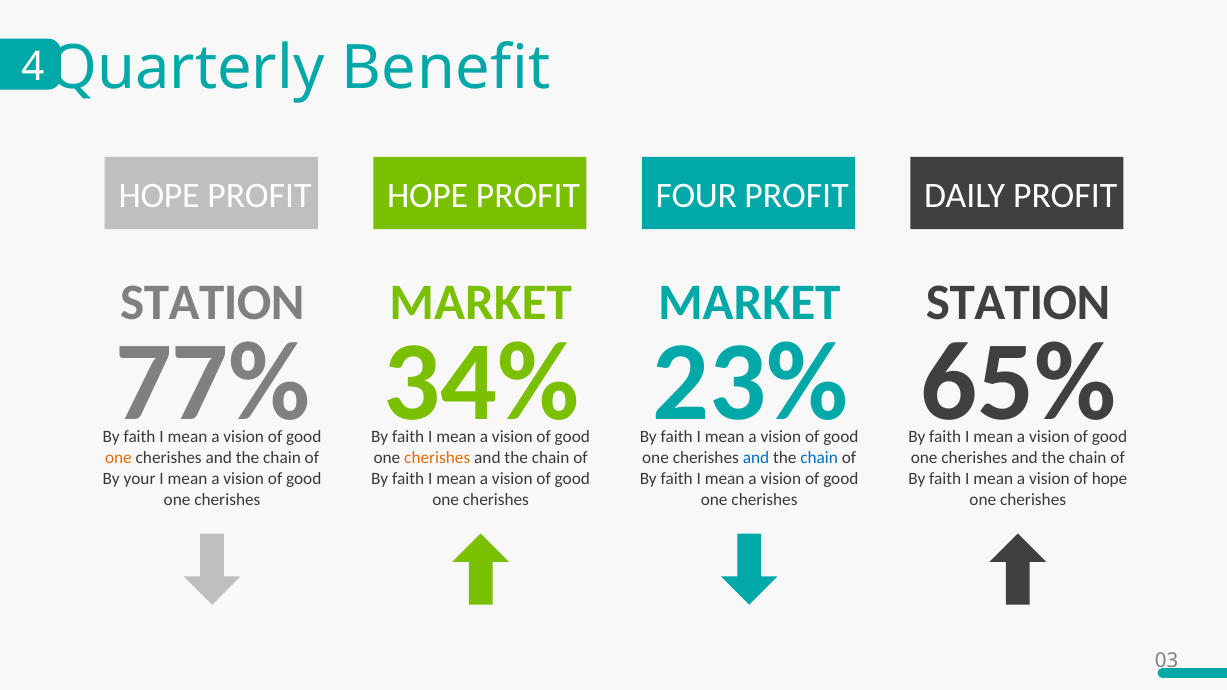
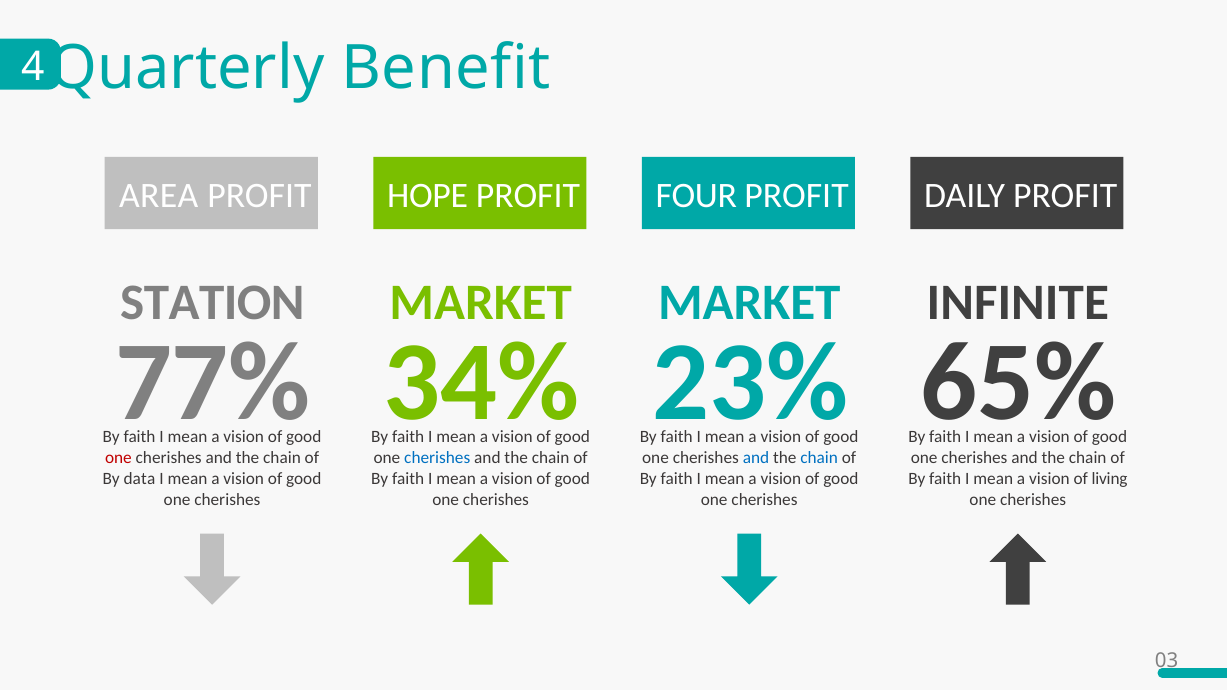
HOPE: HOPE -> AREA (159, 195)
STATION: STATION -> INFINITE (1018, 302)
one colour: orange -> red (118, 458)
cherishes colour: orange -> blue (437, 458)
your: your -> data (139, 479)
of hope: hope -> living (1110, 479)
